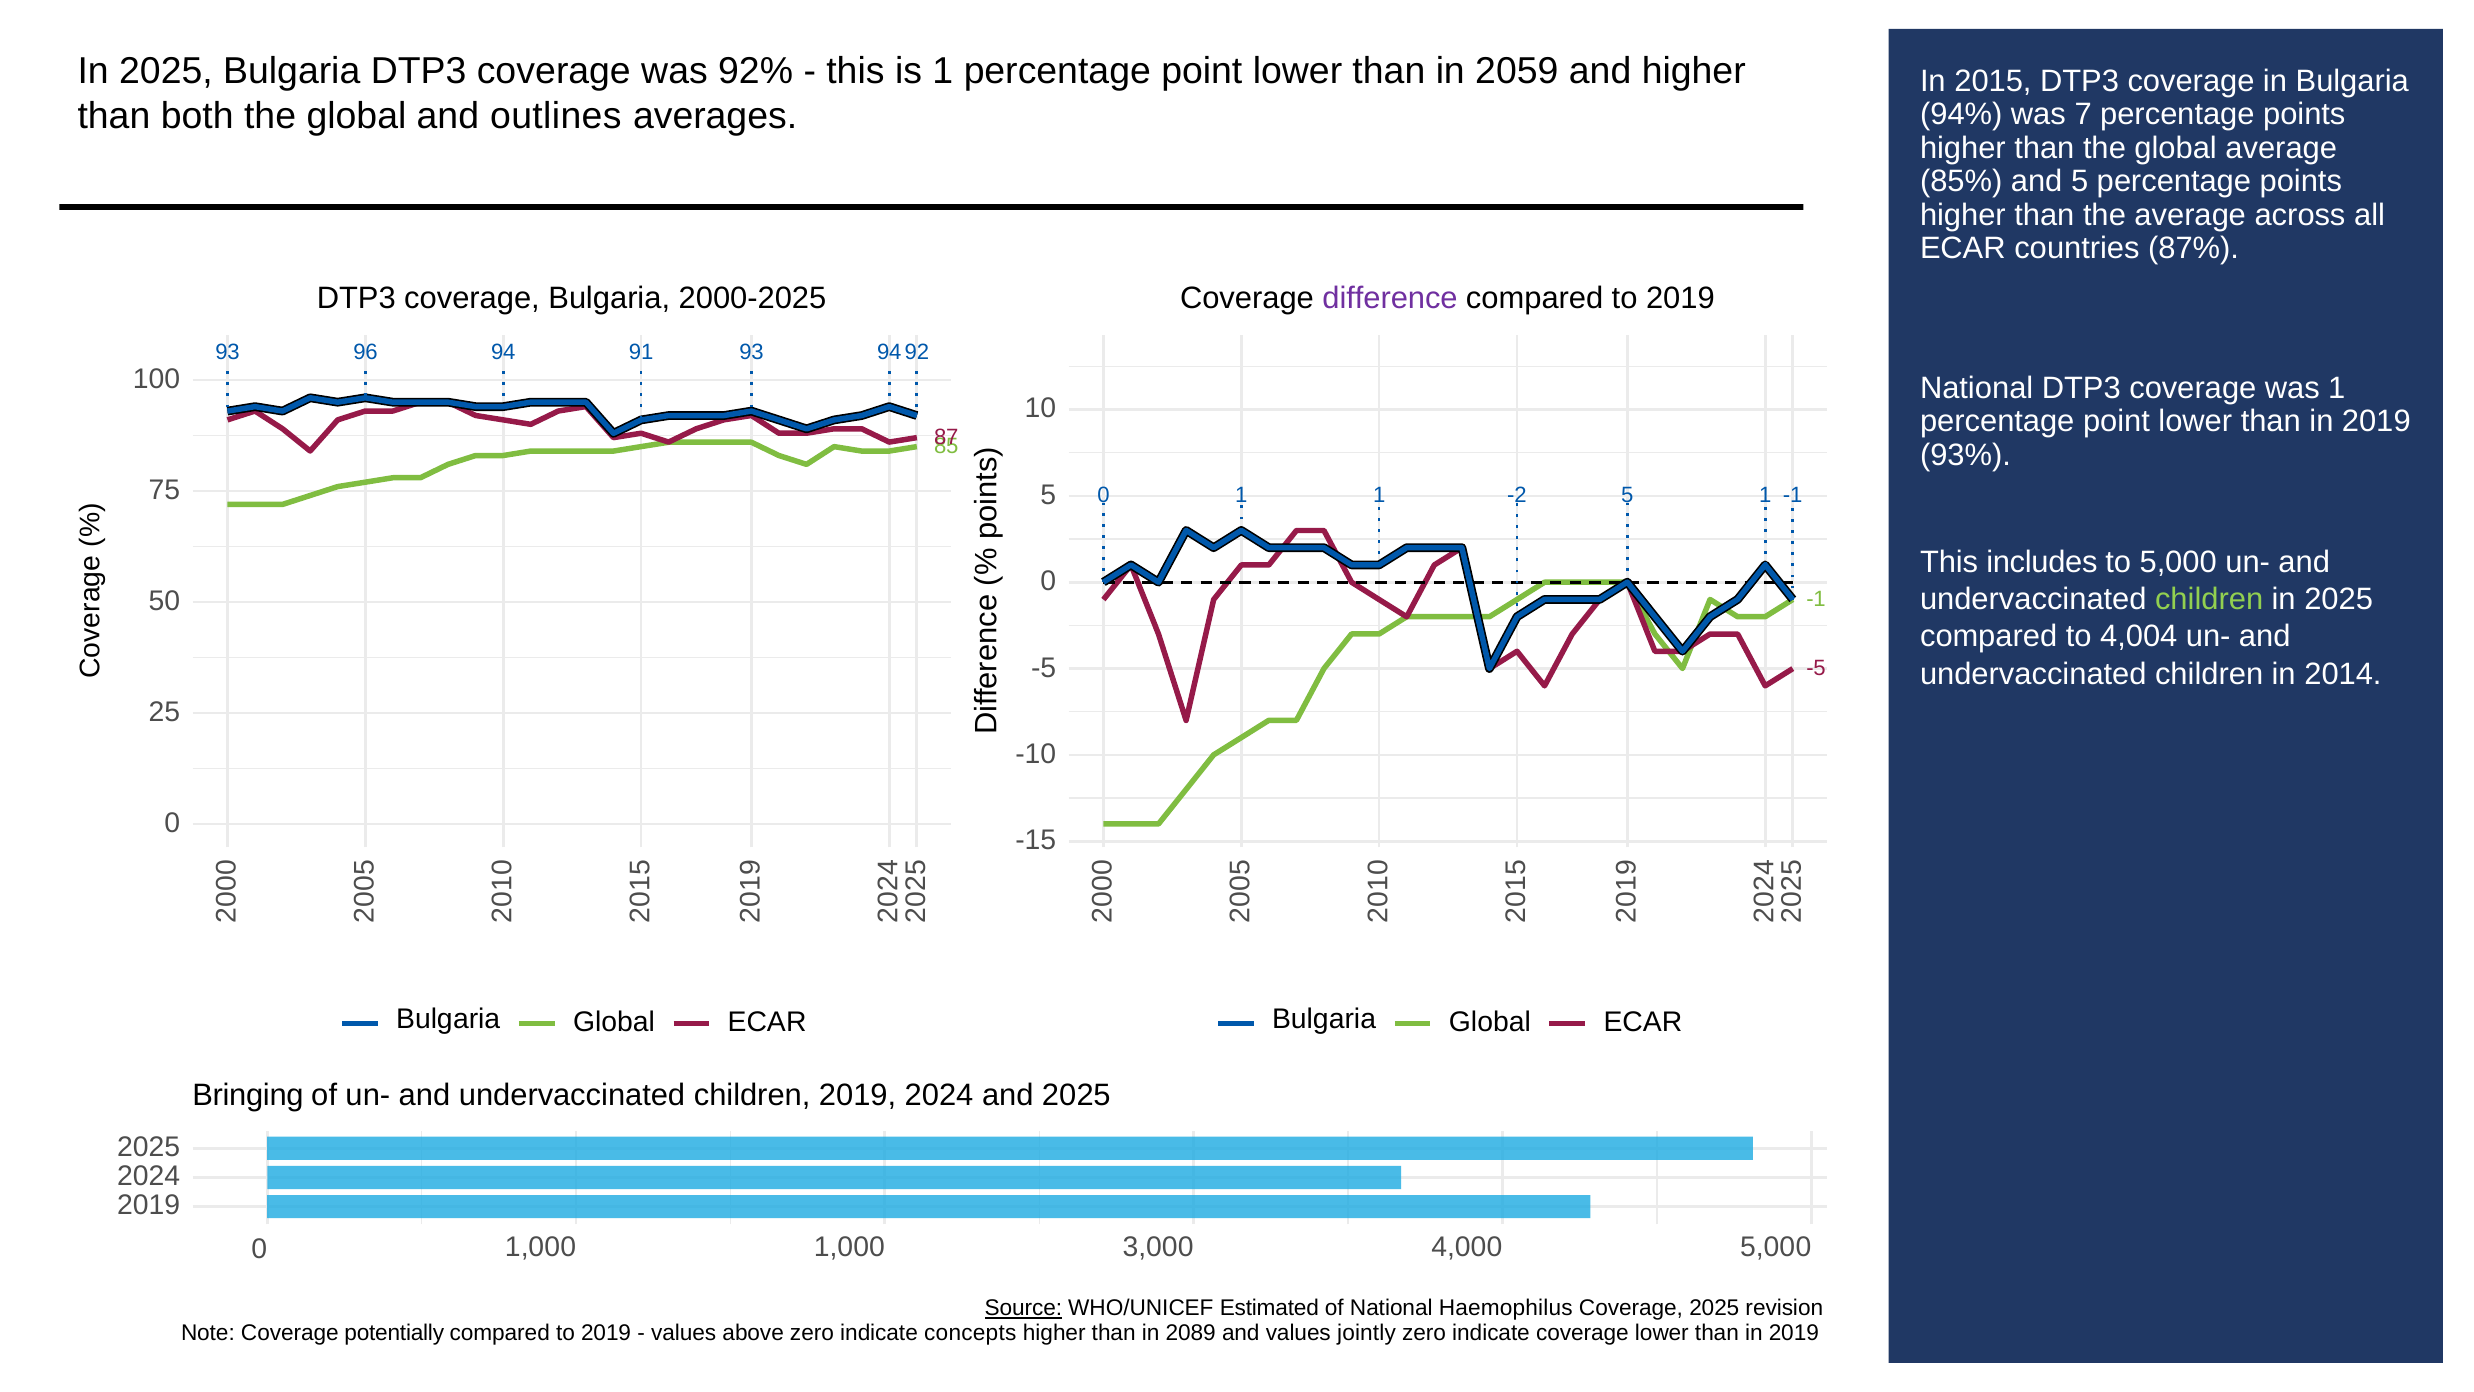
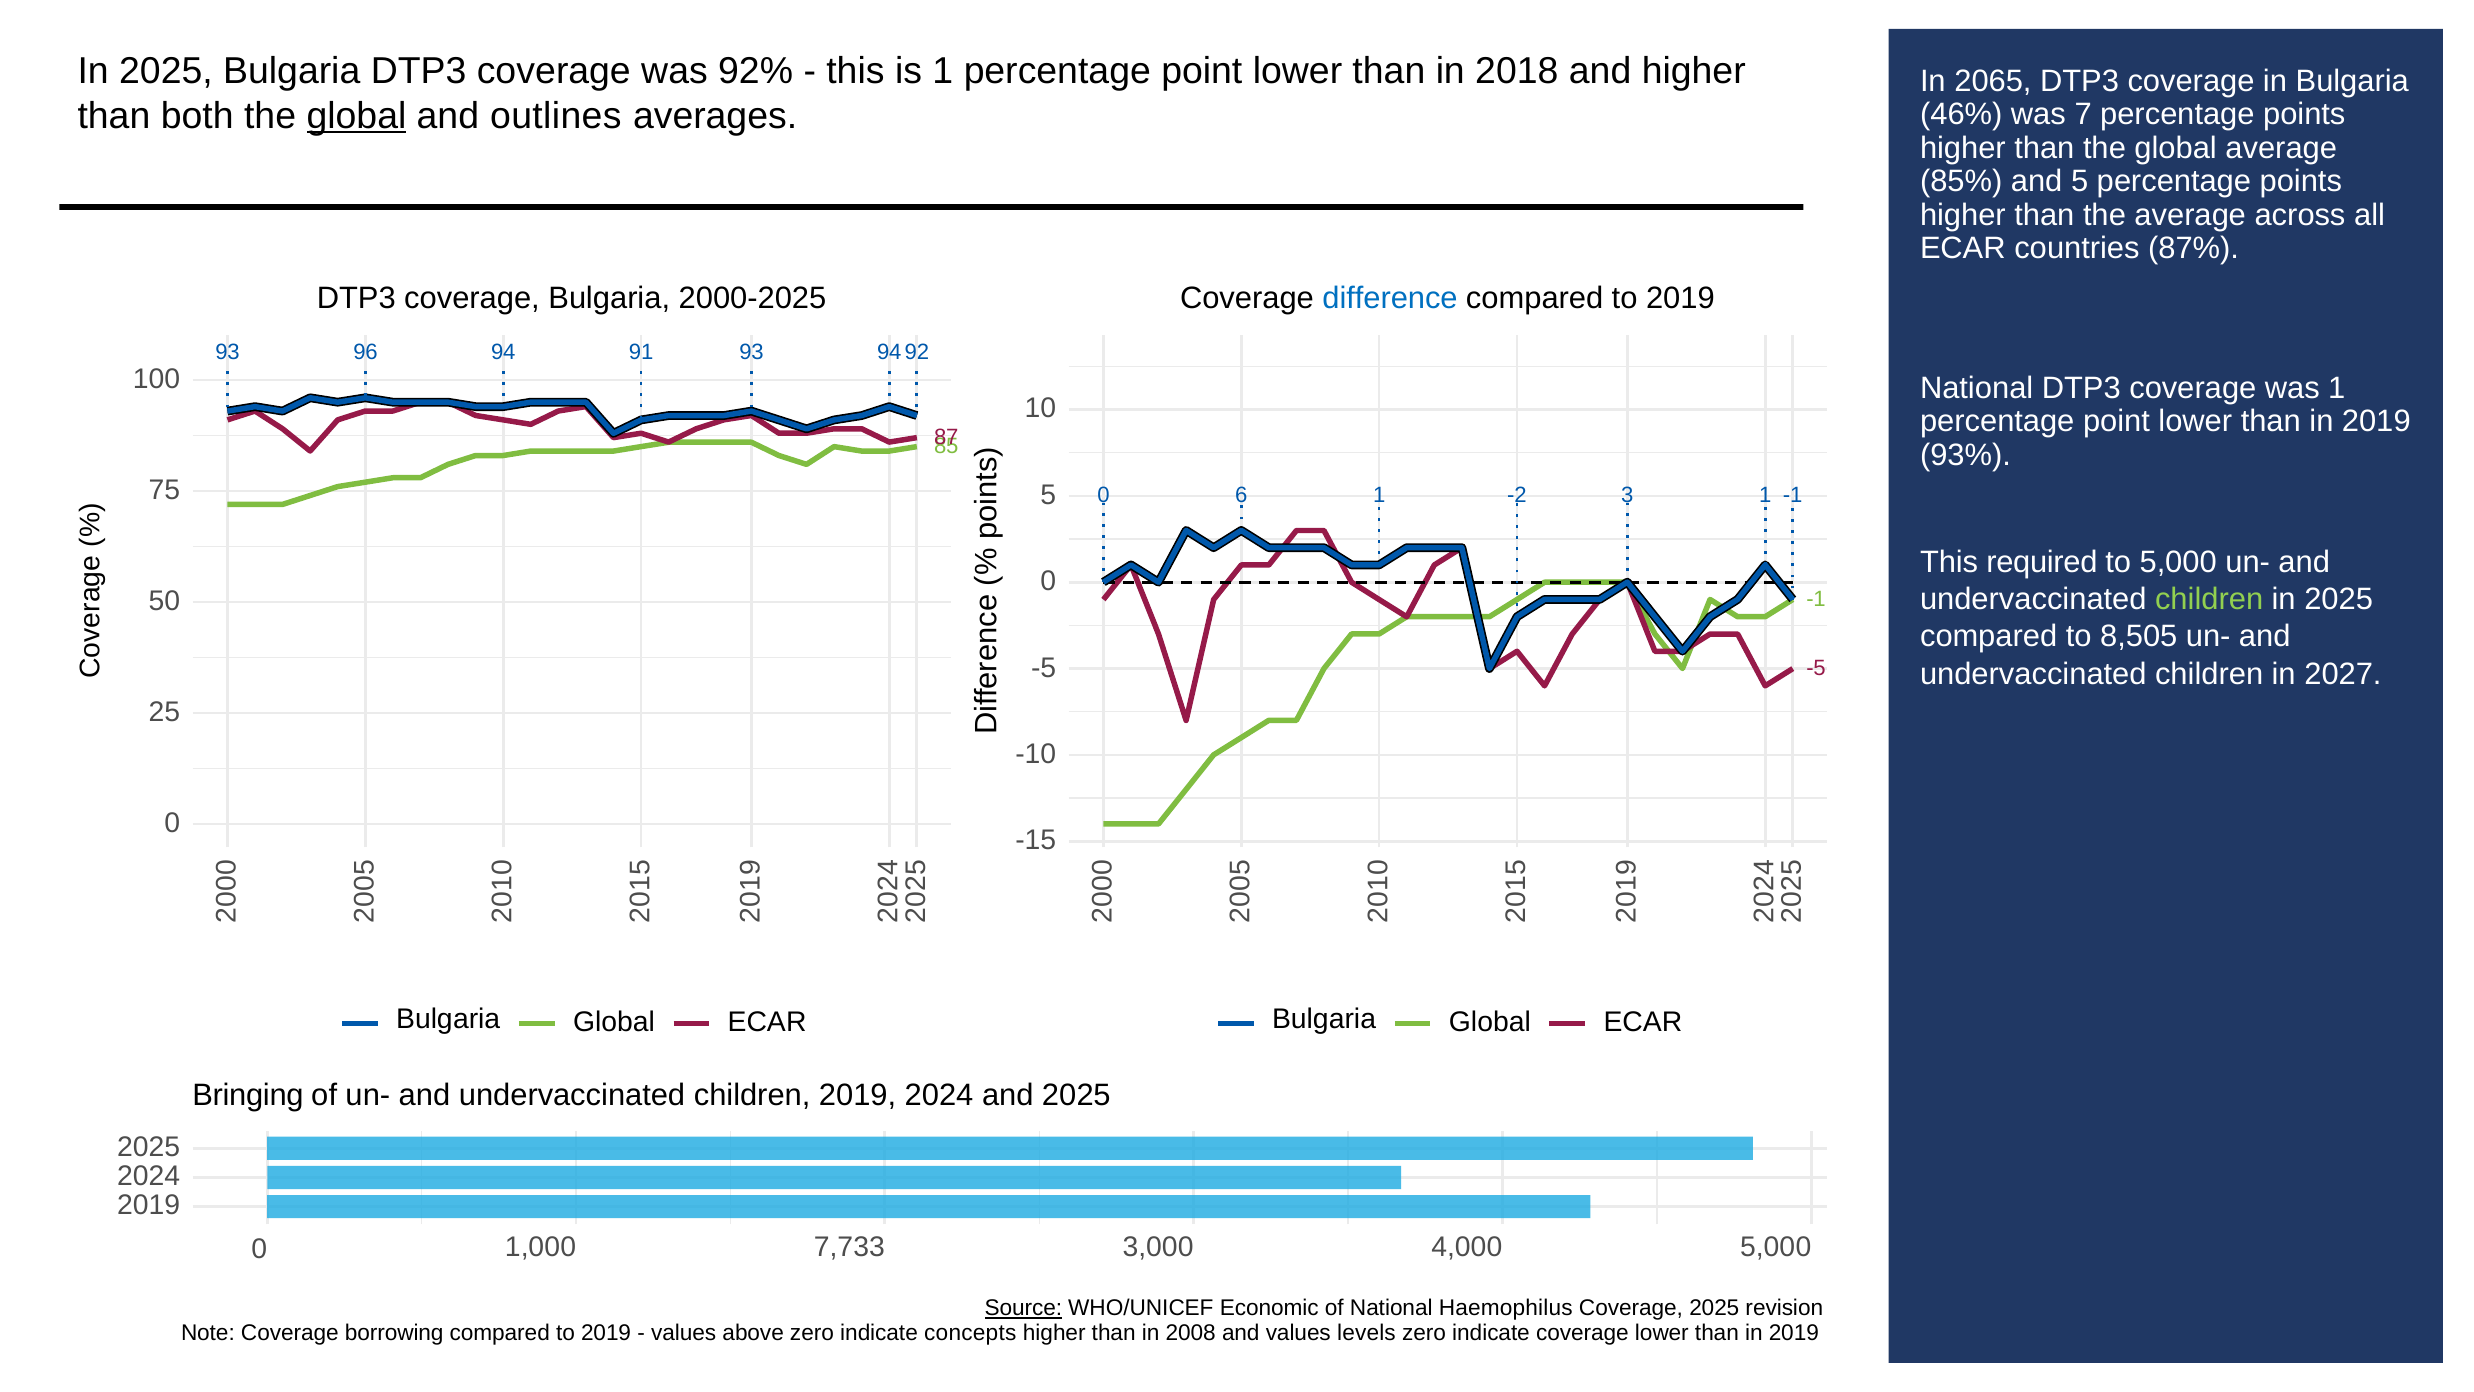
2059: 2059 -> 2018 (1517, 71)
2015: 2015 -> 2065 (1993, 81)
global underline: none -> present (356, 116)
94%: 94% -> 46% (1961, 115)
difference colour: purple -> blue (1390, 298)
1: 1 -> 6 (1241, 495)
-2 5: 5 -> 3 (1627, 495)
includes: includes -> required (2042, 562)
4,004: 4,004 -> 8,505 (2139, 637)
2014: 2014 -> 2027 (2343, 674)
1,000 1,000: 1,000 -> 7,733 (849, 1247)
Estimated: Estimated -> Economic (1269, 1308)
potentially: potentially -> borrowing (394, 1332)
2089: 2089 -> 2008 (1191, 1332)
jointly: jointly -> levels (1366, 1332)
